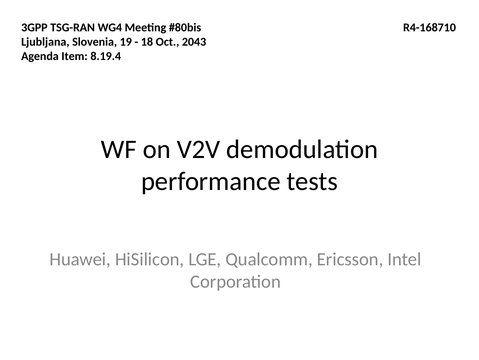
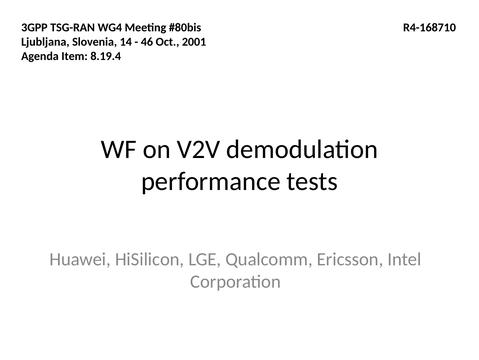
19: 19 -> 14 (126, 42)
18: 18 -> 46 (147, 42)
2043: 2043 -> 2001 (194, 42)
